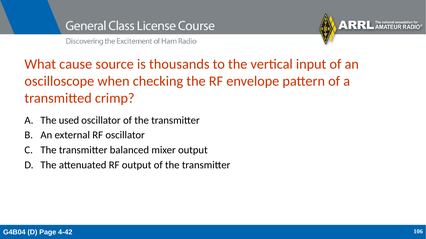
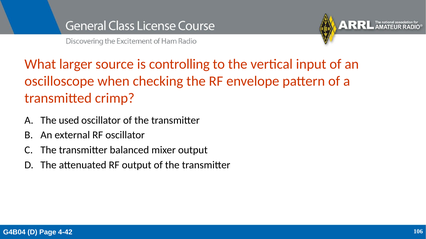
cause: cause -> larger (76, 64)
thousands: thousands -> controlling (179, 64)
